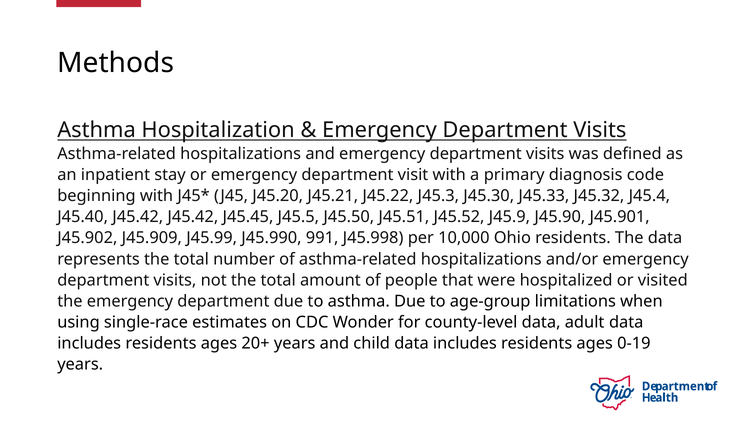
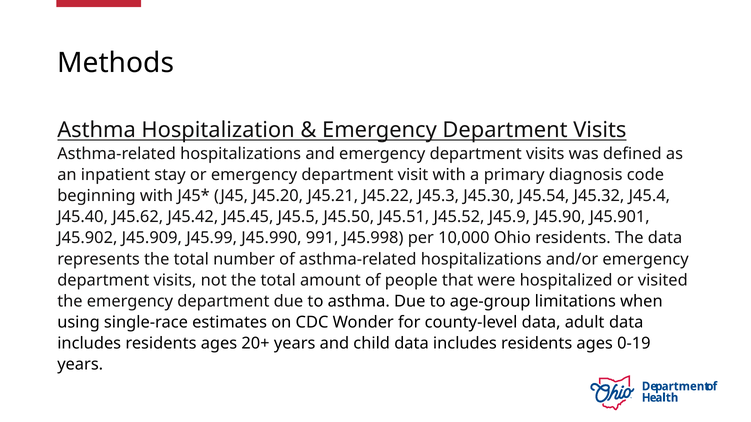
J45.33: J45.33 -> J45.54 (544, 196)
J45.40 J45.42: J45.42 -> J45.62 (138, 217)
